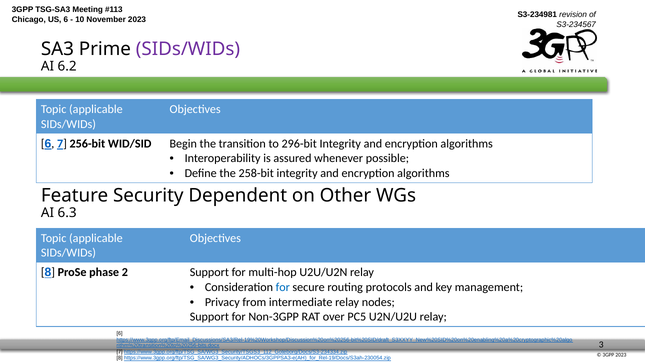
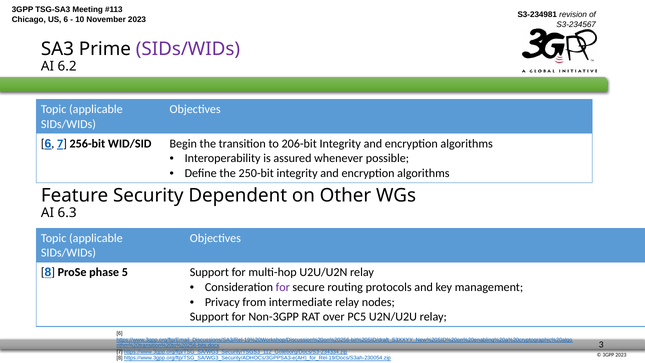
296-bit: 296-bit -> 206-bit (299, 144)
258-bit: 258-bit -> 250-bit (256, 173)
2: 2 -> 5 (125, 272)
for colour: blue -> purple (283, 287)
